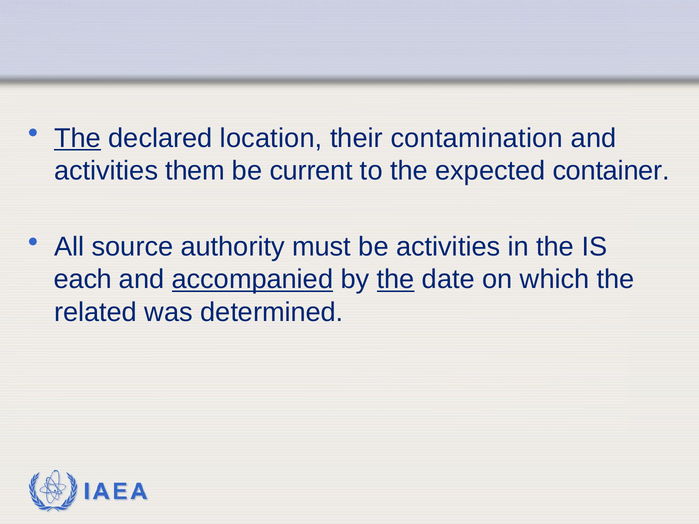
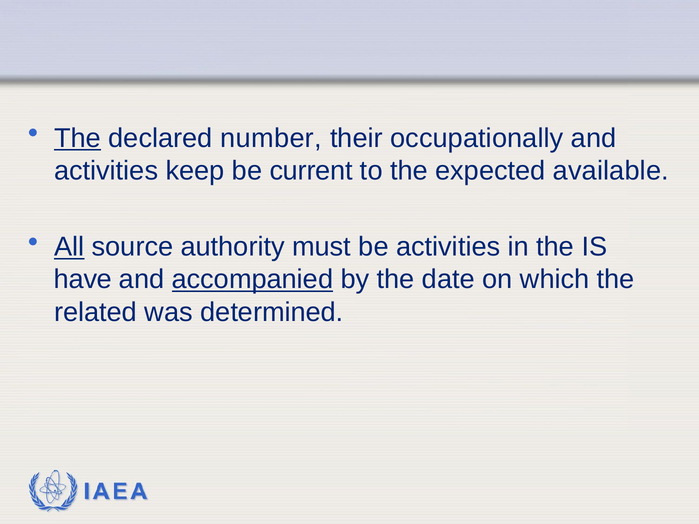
location: location -> number (271, 138)
contamination: contamination -> occupationally (477, 138)
them: them -> keep (195, 171)
container: container -> available (611, 171)
All underline: none -> present (69, 247)
each: each -> have (83, 280)
the underline: present -> none (396, 280)
